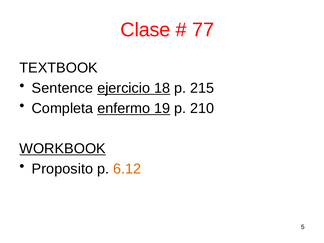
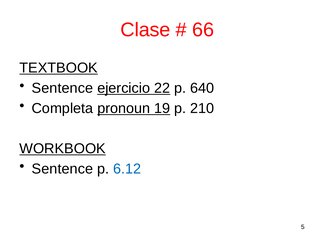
77: 77 -> 66 (203, 30)
TEXTBOOK underline: none -> present (59, 68)
18: 18 -> 22 (162, 88)
215: 215 -> 640 (202, 88)
enfermo: enfermo -> pronoun (124, 108)
Proposito: Proposito -> Sentence (62, 169)
6.12 colour: orange -> blue (127, 169)
